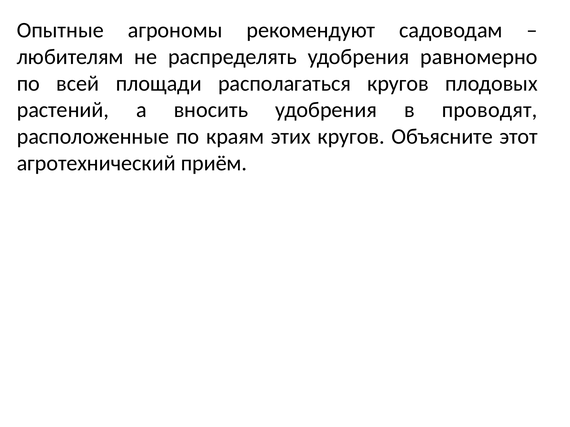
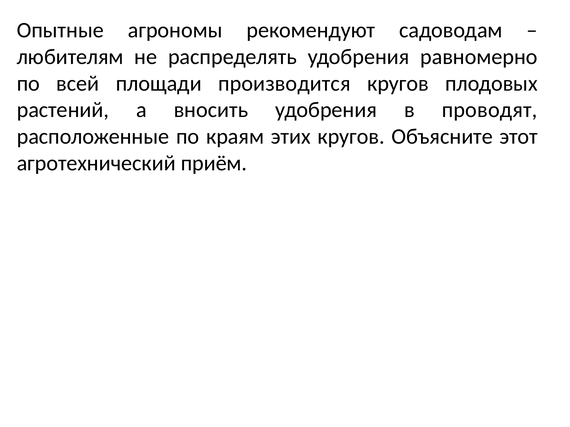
располагаться: располагаться -> производится (284, 83)
